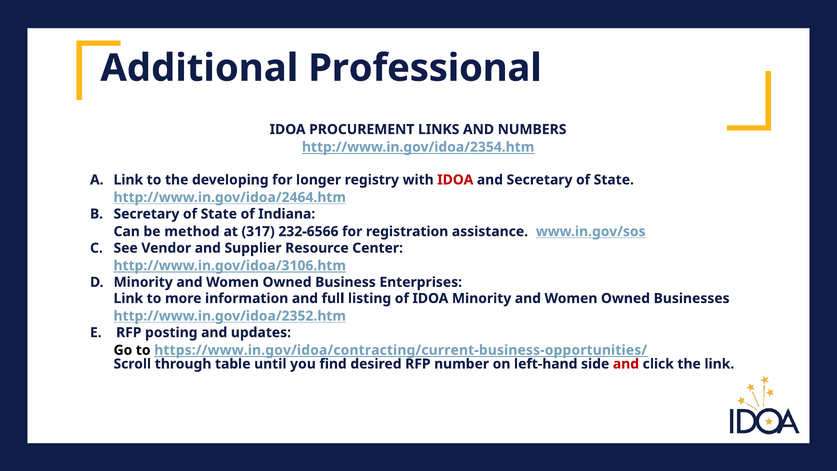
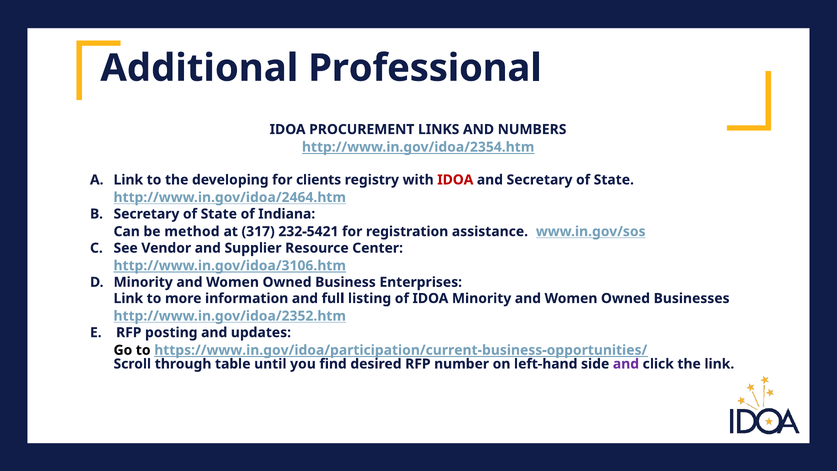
longer: longer -> clients (319, 180)
232-6566: 232-6566 -> 232-5421 (308, 231)
https://www.in.gov/idoa/contracting/current-business-opportunities/: https://www.in.gov/idoa/contracting/current-business-opportunities/ -> https://www.in.gov/idoa/participation/current-business-opportunities/ (401, 350)
and colour: red -> purple (626, 364)
